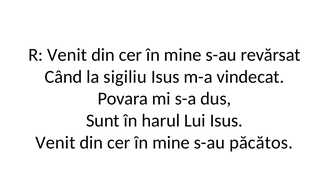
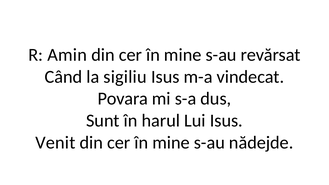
R Venit: Venit -> Amin (67, 55)
păcătos: păcătos -> nădejde (261, 143)
